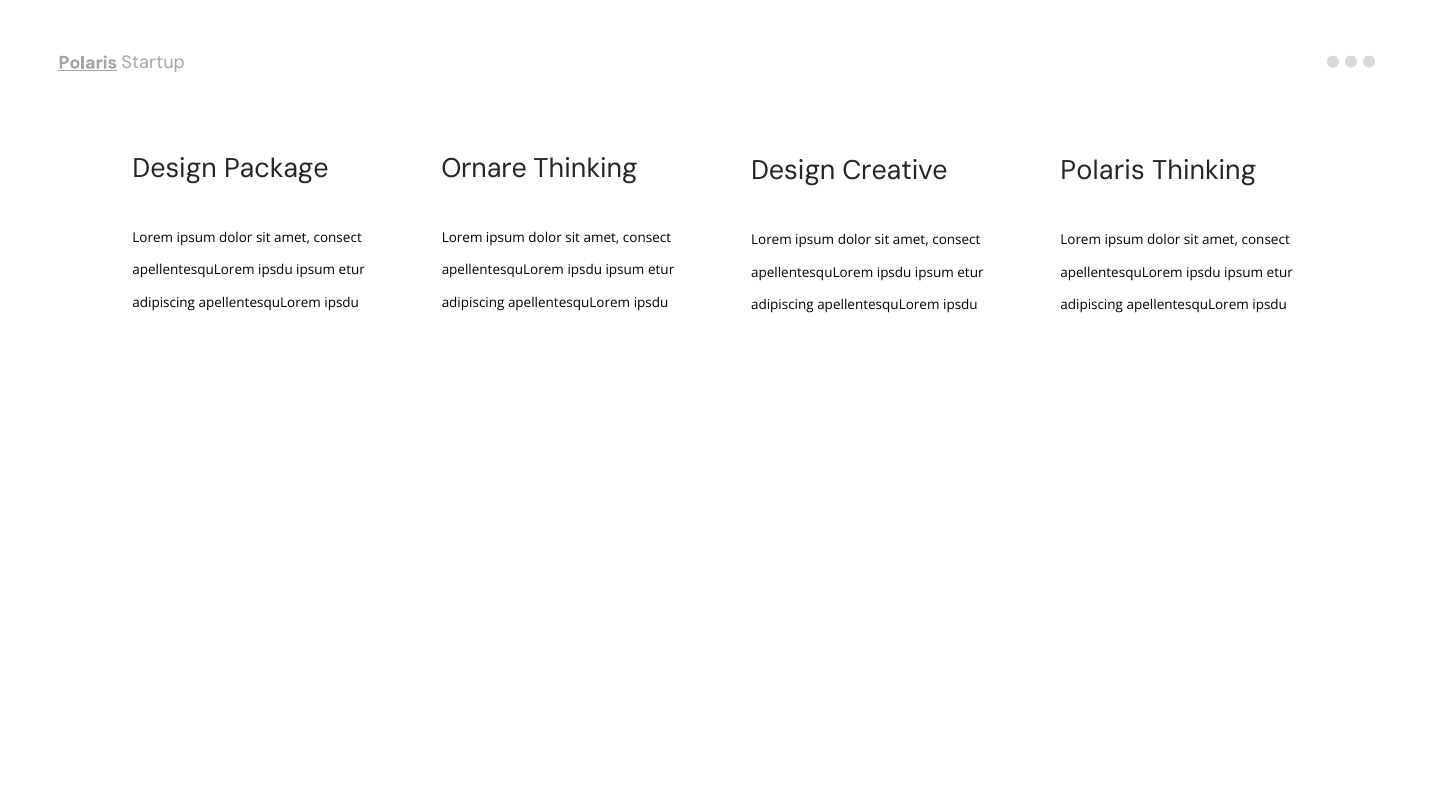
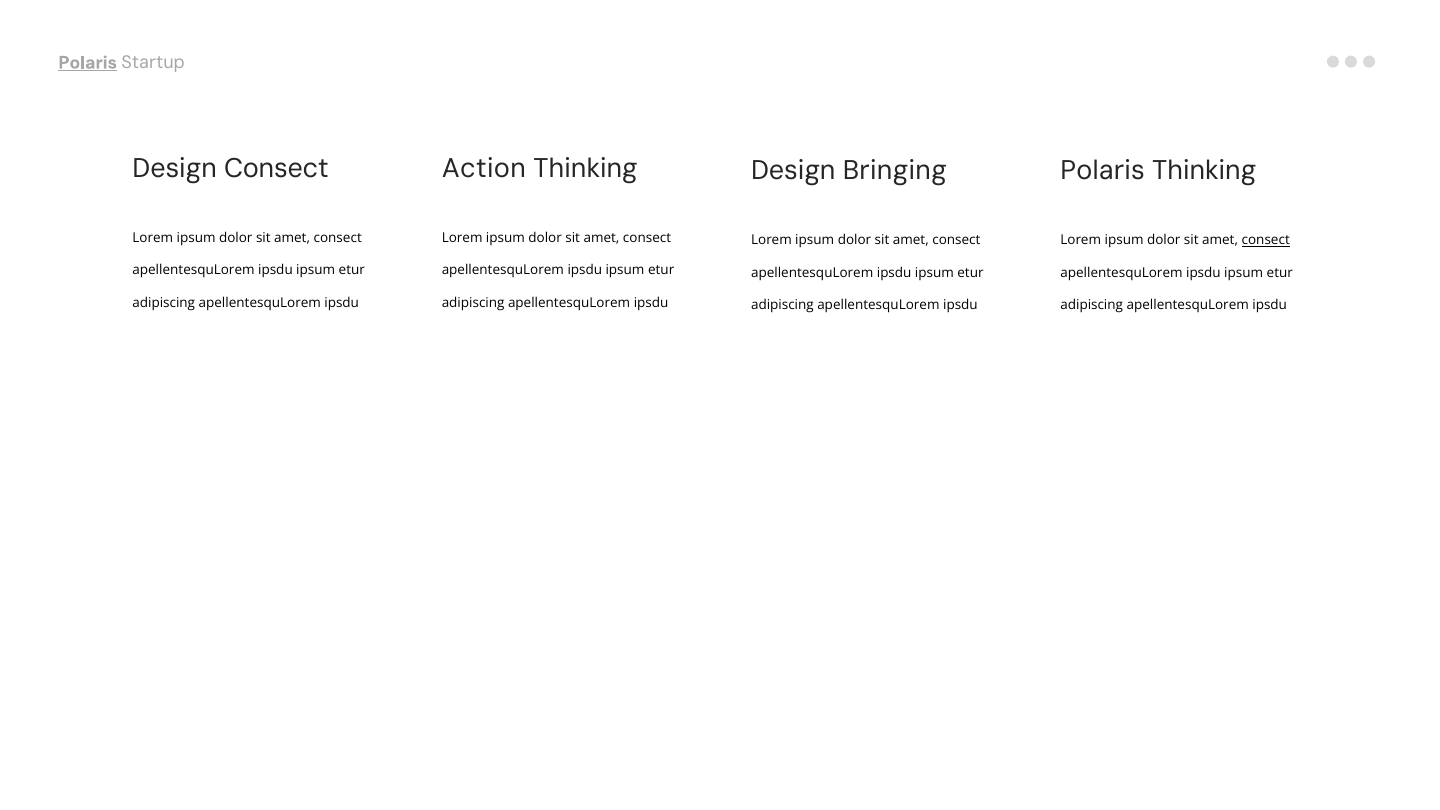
Design Package: Package -> Consect (276, 169)
Ornare: Ornare -> Action (484, 169)
Creative: Creative -> Bringing (895, 171)
consect underline: none -> present (1266, 240)
